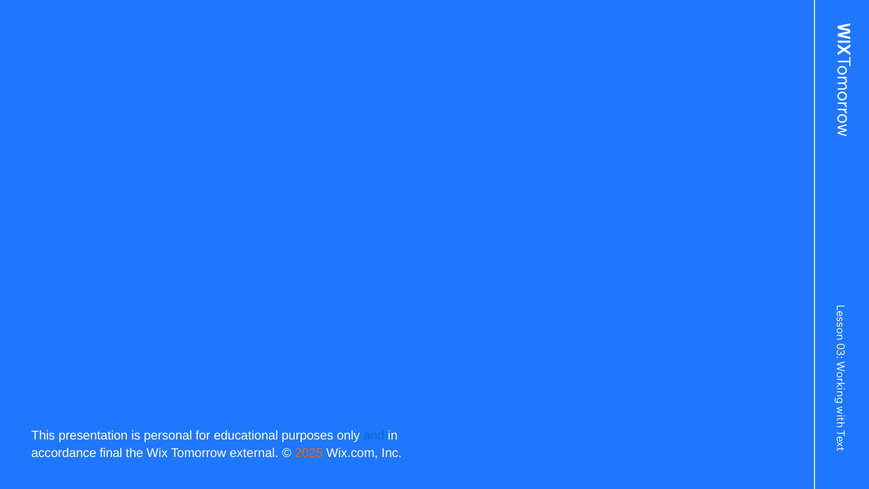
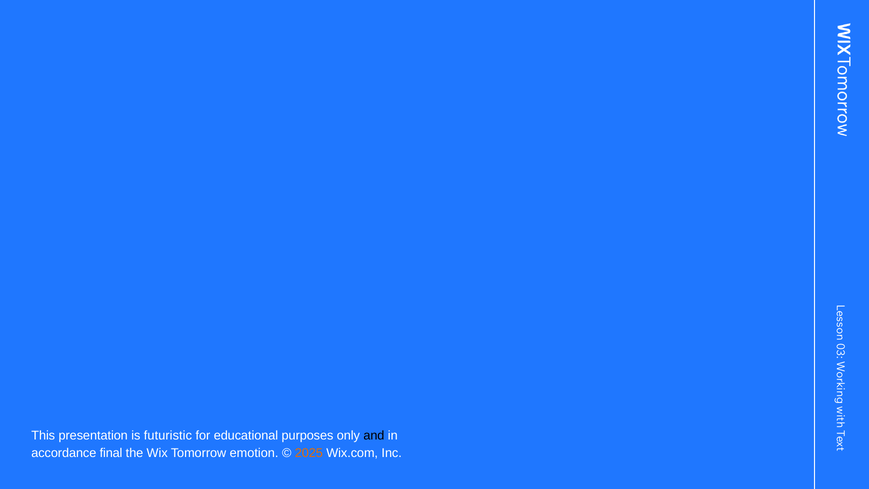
personal: personal -> futuristic (168, 436)
and colour: blue -> black (374, 436)
external: external -> emotion (254, 453)
